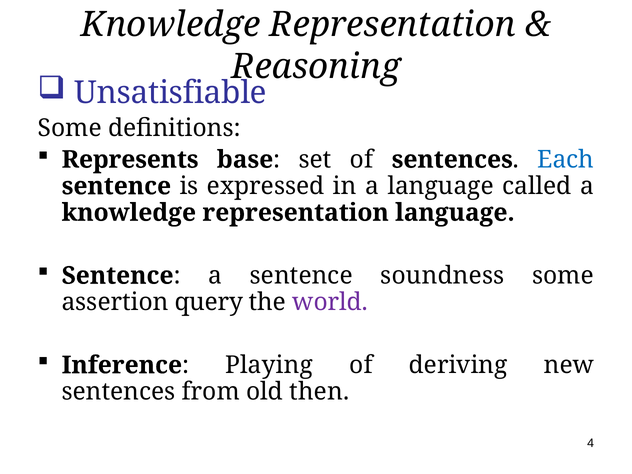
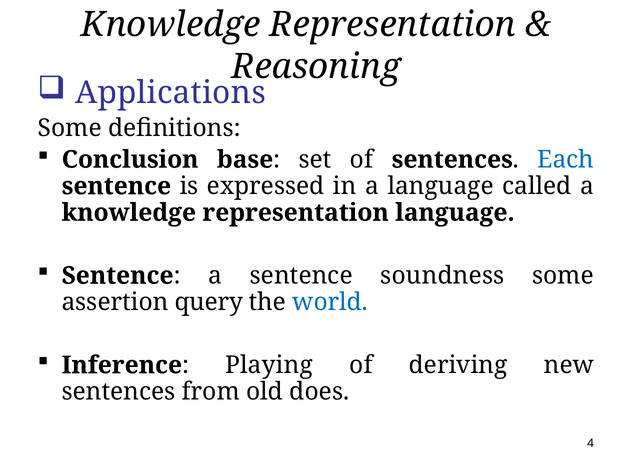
Unsatisfiable: Unsatisfiable -> Applications (170, 93)
Represents: Represents -> Conclusion (130, 160)
world colour: purple -> blue (330, 302)
then: then -> does (319, 392)
